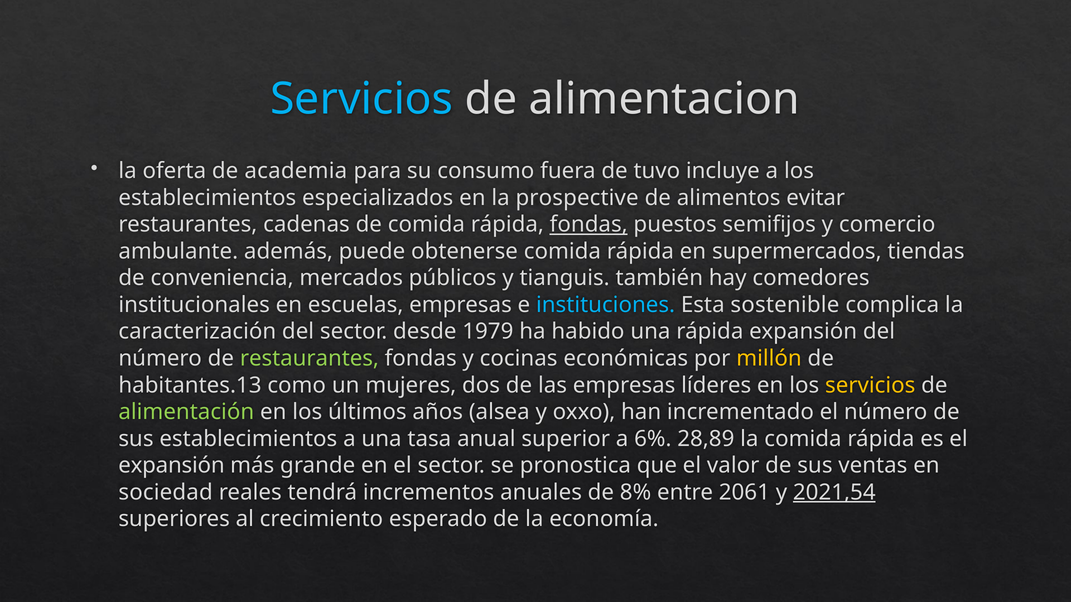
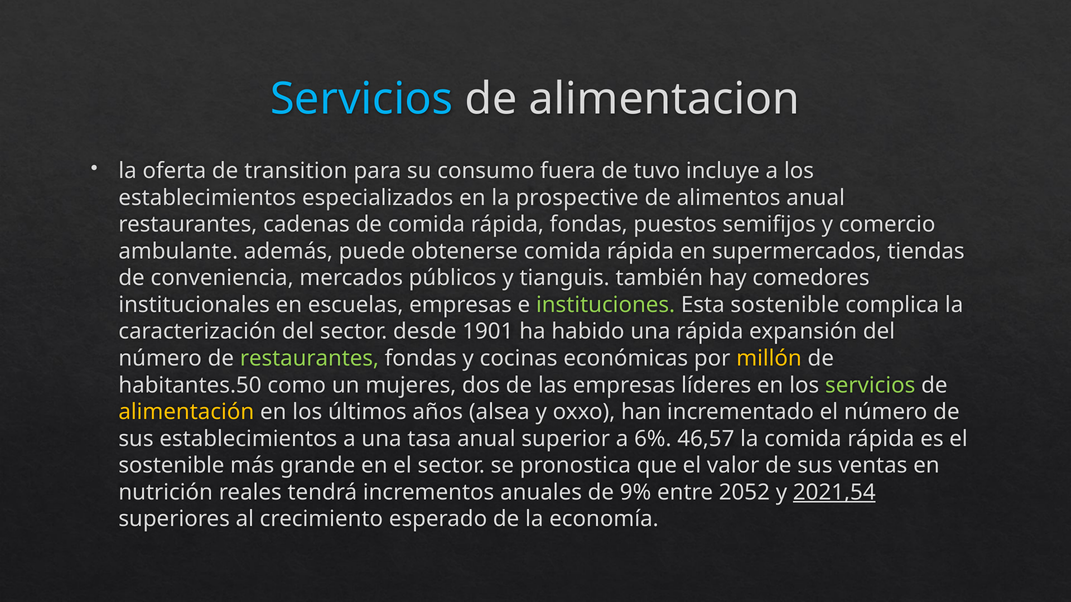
academia: academia -> transition (296, 171)
alimentos evitar: evitar -> anual (816, 198)
fondas underline: present -> none (589, 225)
instituciones colour: light blue -> light green (606, 305)
1979: 1979 -> 1901 (488, 332)
habitantes.13: habitantes.13 -> habitantes.50 (190, 385)
servicios colour: yellow -> light green (870, 385)
alimentación colour: light green -> yellow (186, 412)
28,89: 28,89 -> 46,57 (706, 439)
expansión: expansión -> sostenible (171, 466)
sociedad: sociedad -> nutrición (166, 493)
8%: 8% -> 9% (636, 493)
2061: 2061 -> 2052 (744, 493)
